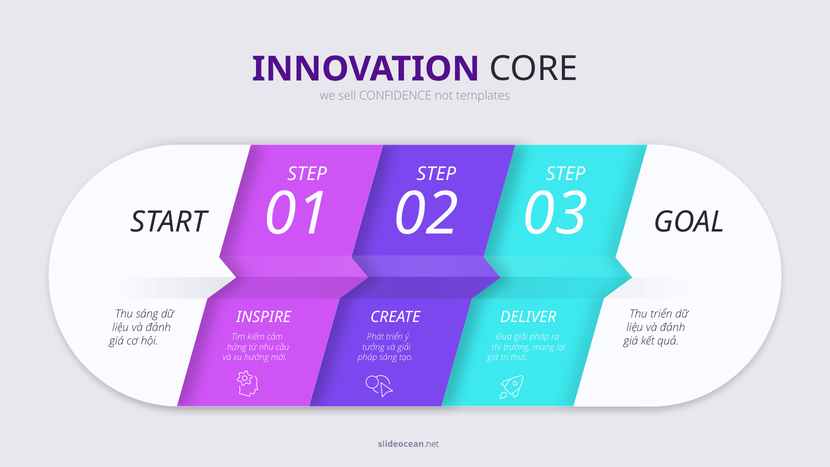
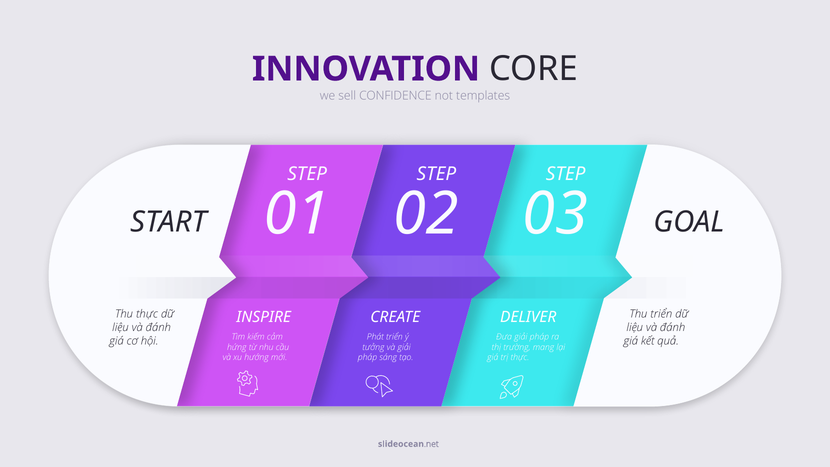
Thu sáng: sáng -> thực (147, 314)
